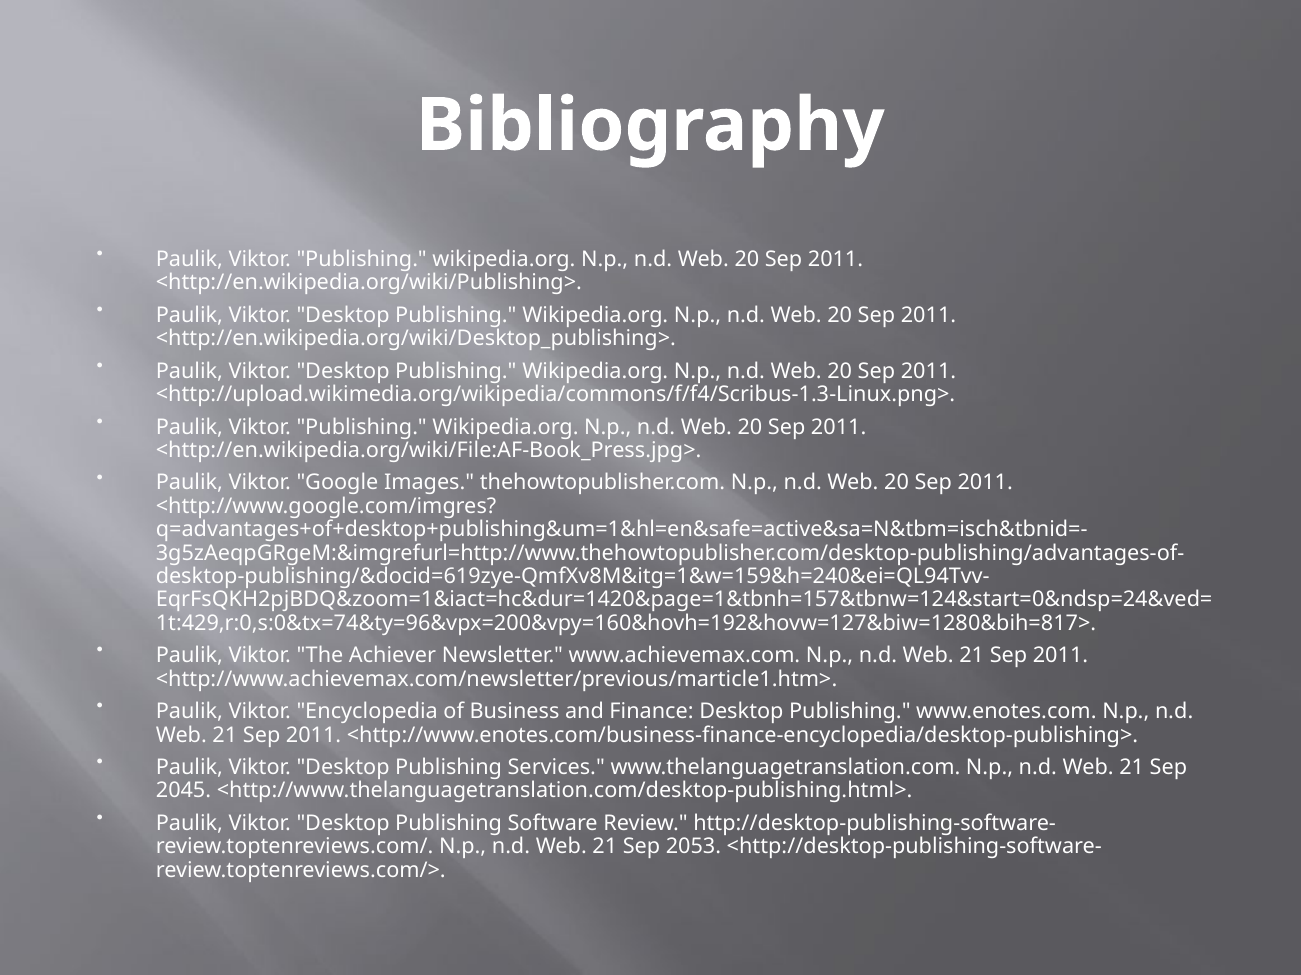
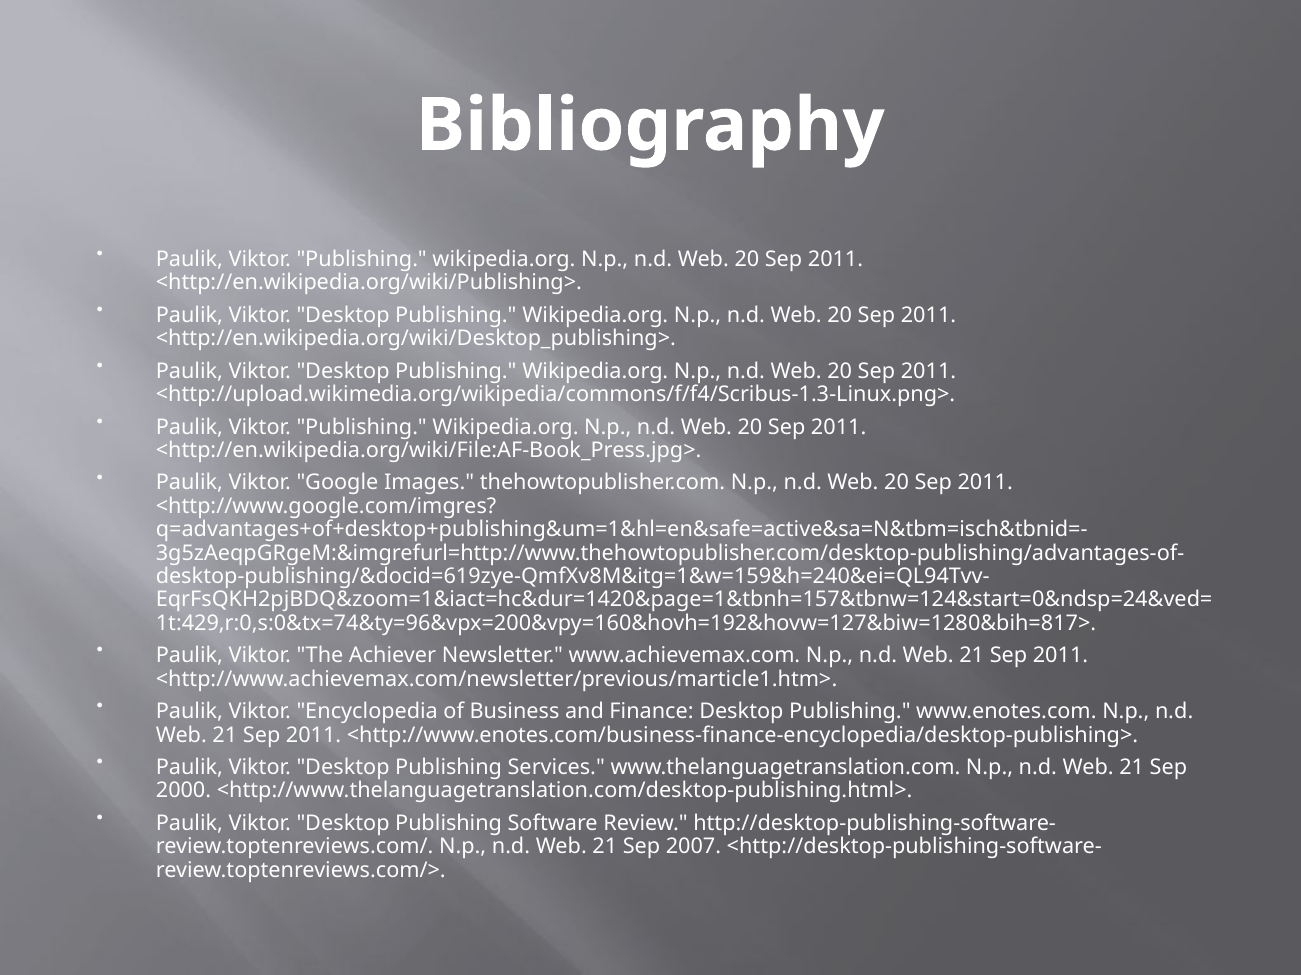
2045: 2045 -> 2000 (184, 791)
2053: 2053 -> 2007 (694, 847)
